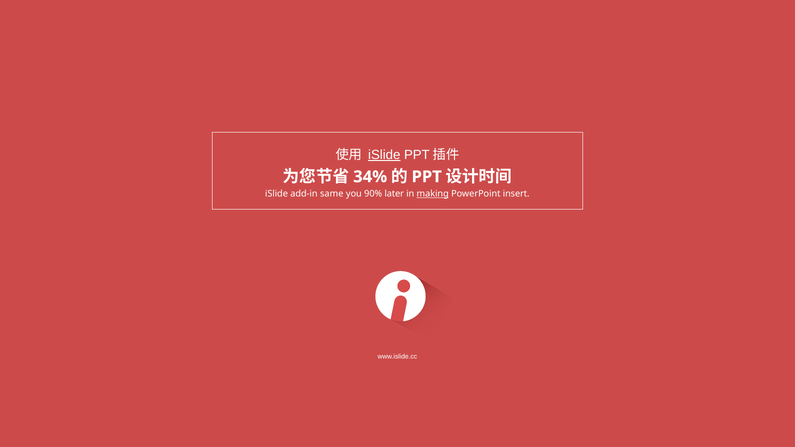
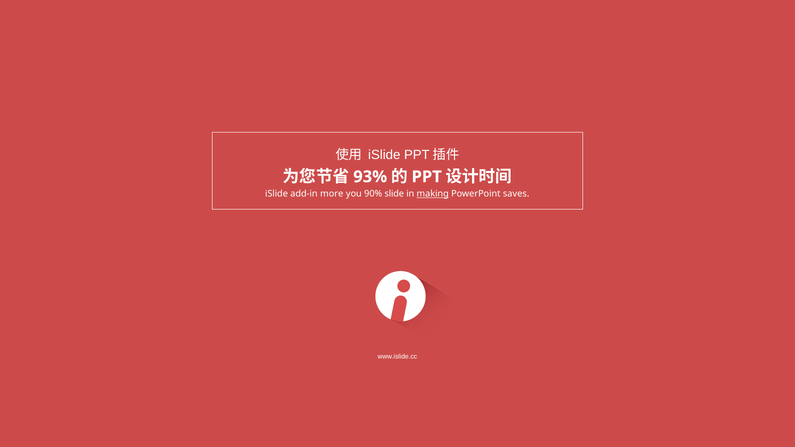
iSlide underline: present -> none (384, 155)
34%: 34% -> 93% (370, 177)
same: same -> more (332, 194)
later: later -> slide (394, 194)
insert: insert -> saves (516, 194)
